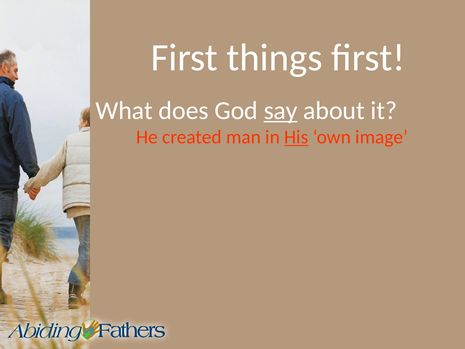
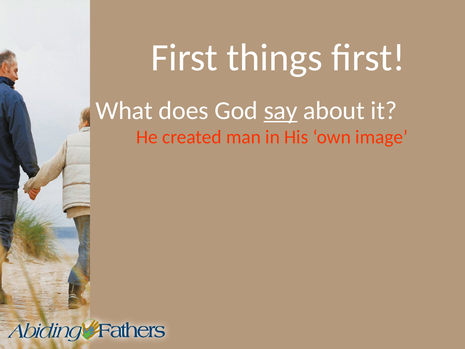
His underline: present -> none (296, 137)
